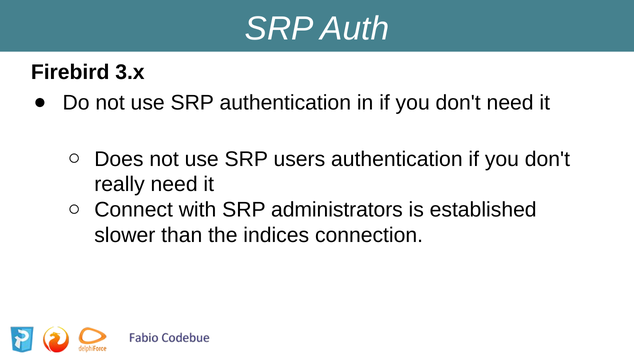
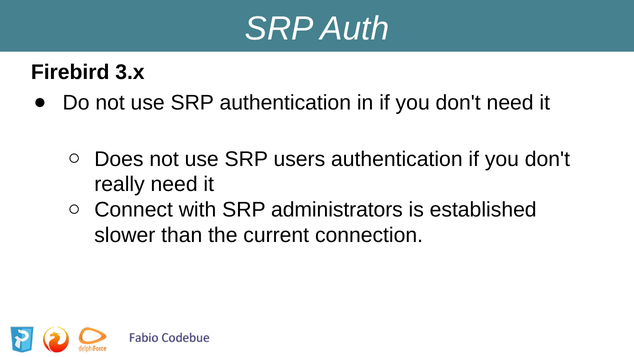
indices: indices -> current (276, 235)
